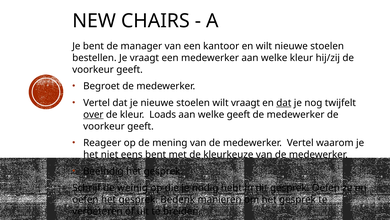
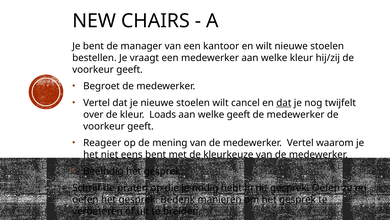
wilt vraagt: vraagt -> cancel (245, 103)
over underline: present -> none (93, 114)
weinig: weinig -> praten (133, 187)
